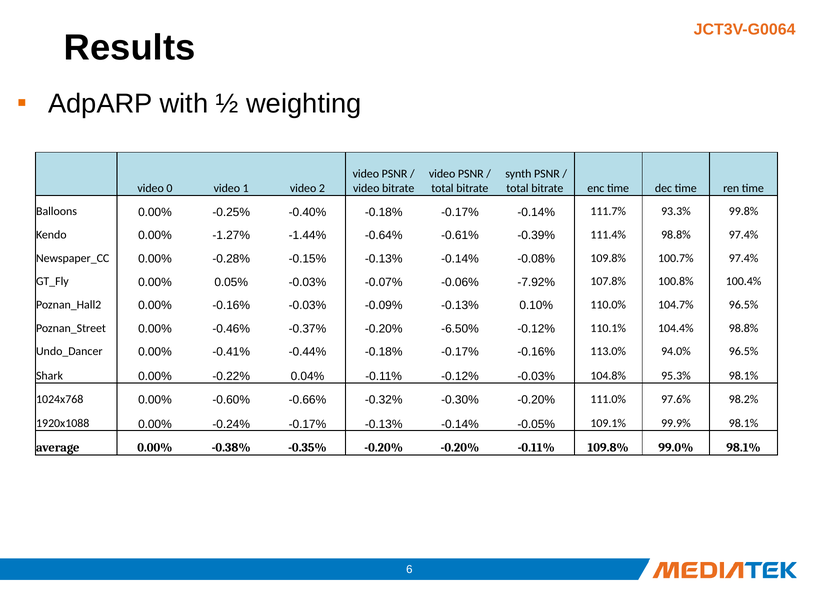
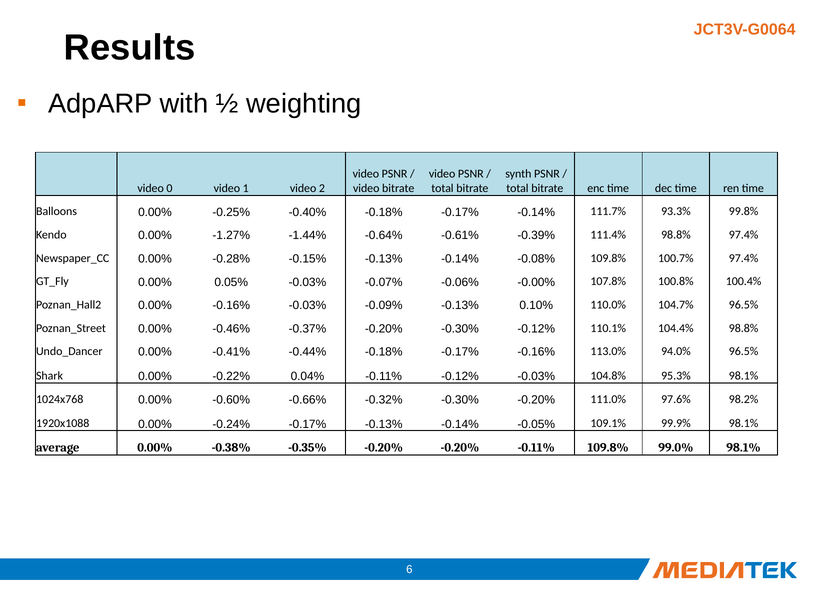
-7.92%: -7.92% -> -0.00% (536, 282)
-0.20% -6.50%: -6.50% -> -0.30% (460, 329)
